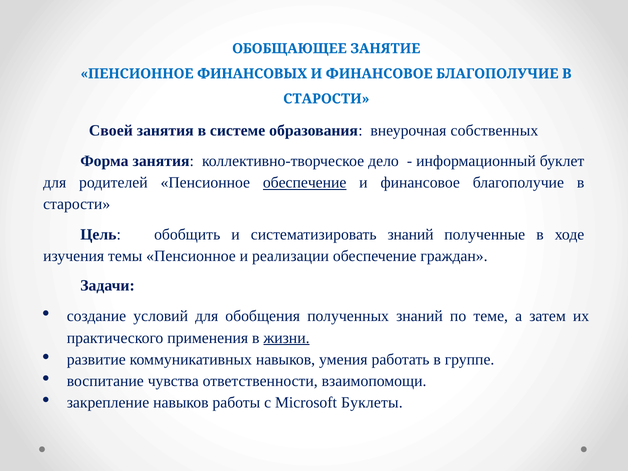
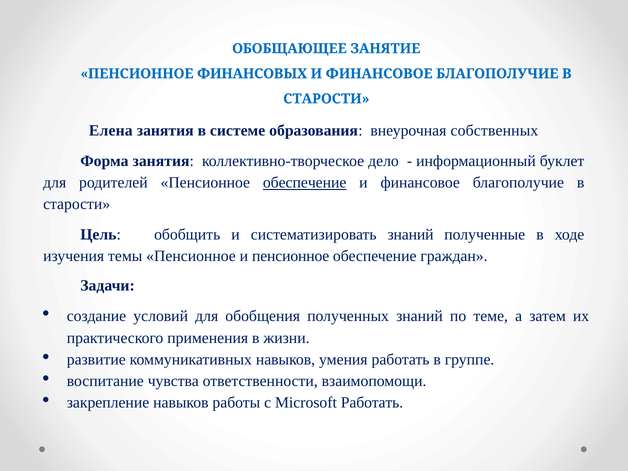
Своей: Своей -> Елена (111, 131)
и реализации: реализации -> пенсионное (291, 256)
жизни underline: present -> none (287, 338)
Microsoft Буклеты: Буклеты -> Работать (372, 403)
